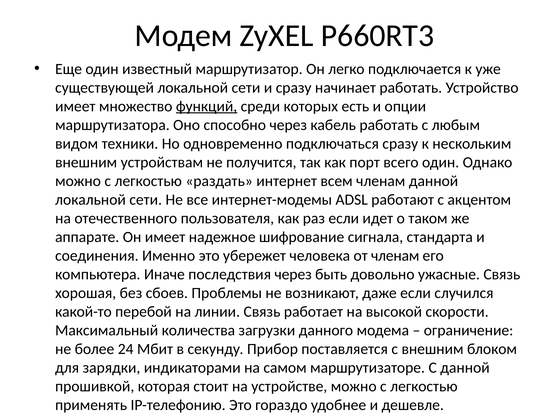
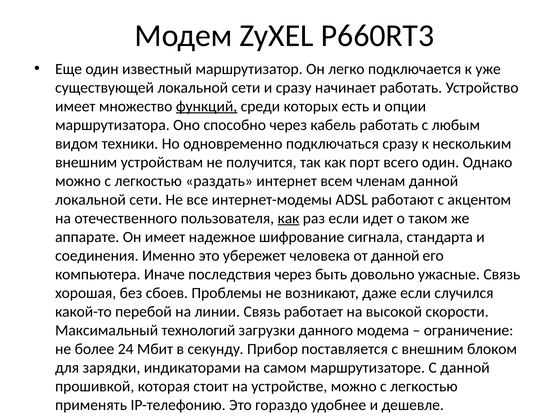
как underline: none -> present (289, 218)
от членам: членам -> данной (395, 255)
количества: количества -> технологий (198, 330)
